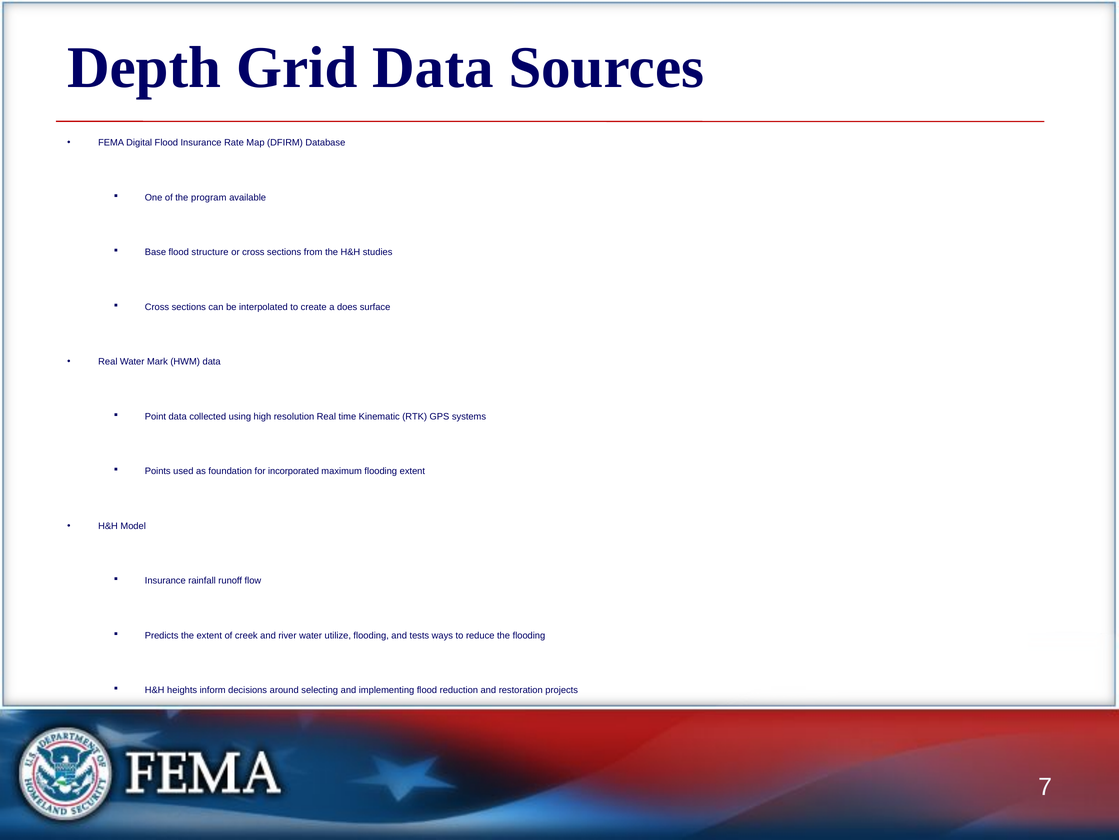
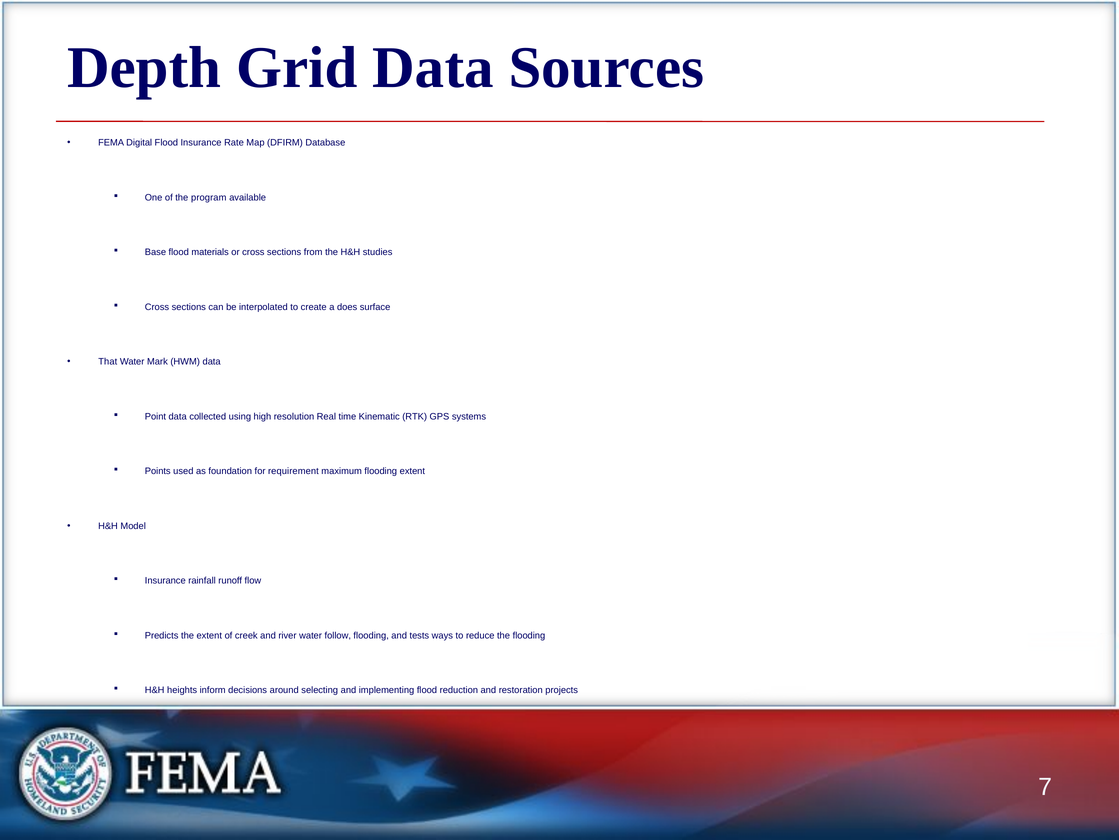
structure: structure -> materials (210, 252)
Real: Real -> That (108, 361)
incorporated: incorporated -> requirement (293, 471)
utilize: utilize -> follow (338, 635)
